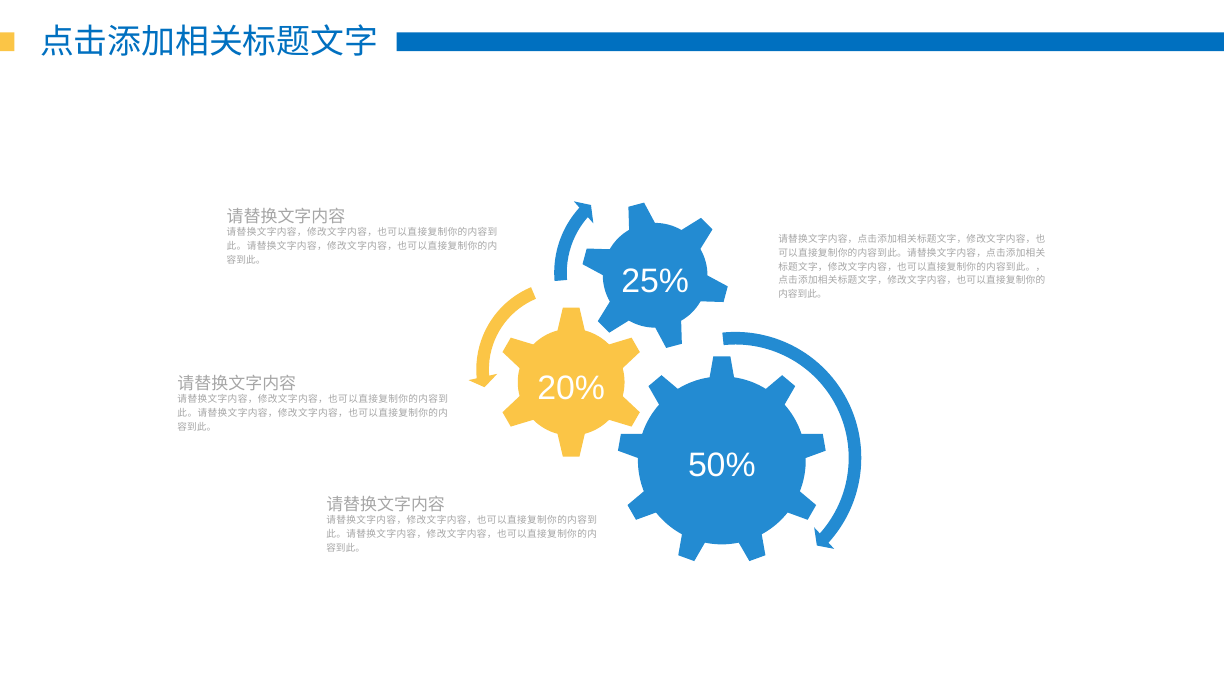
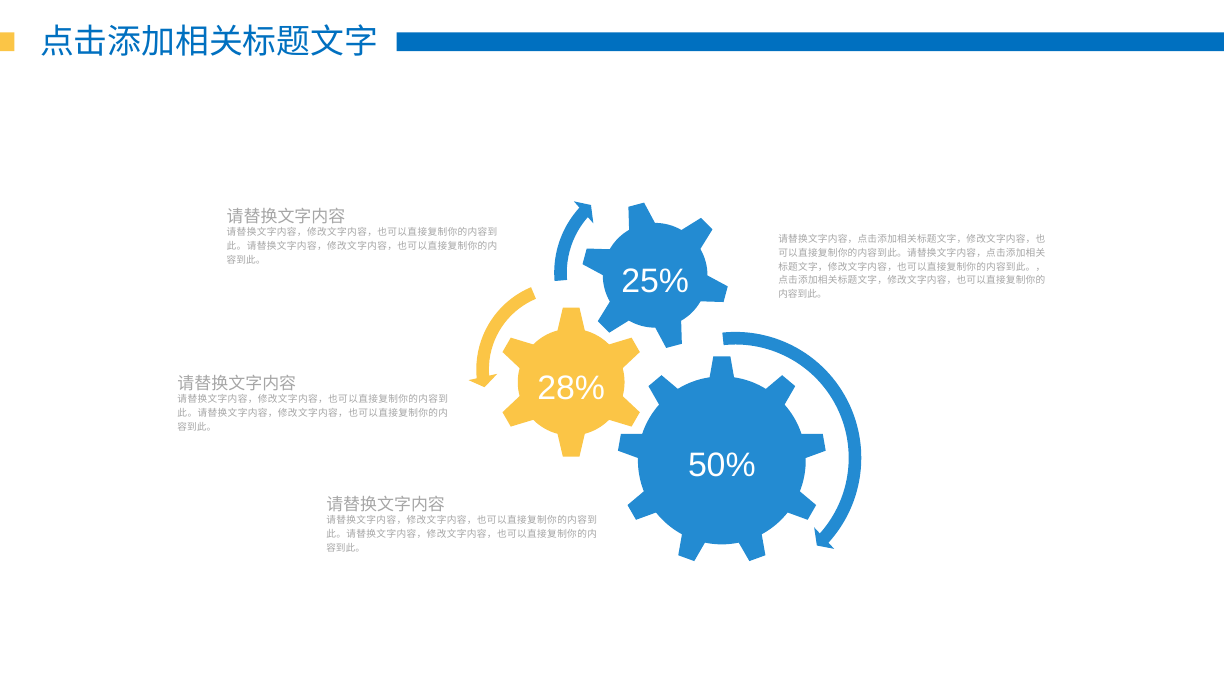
20%: 20% -> 28% (571, 388)
